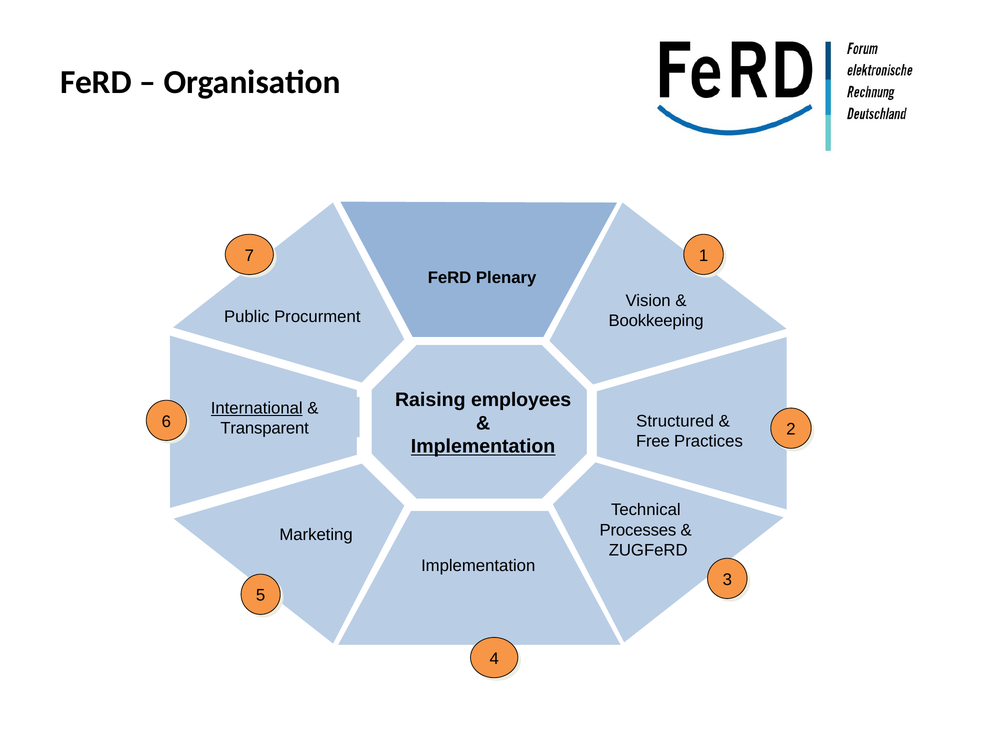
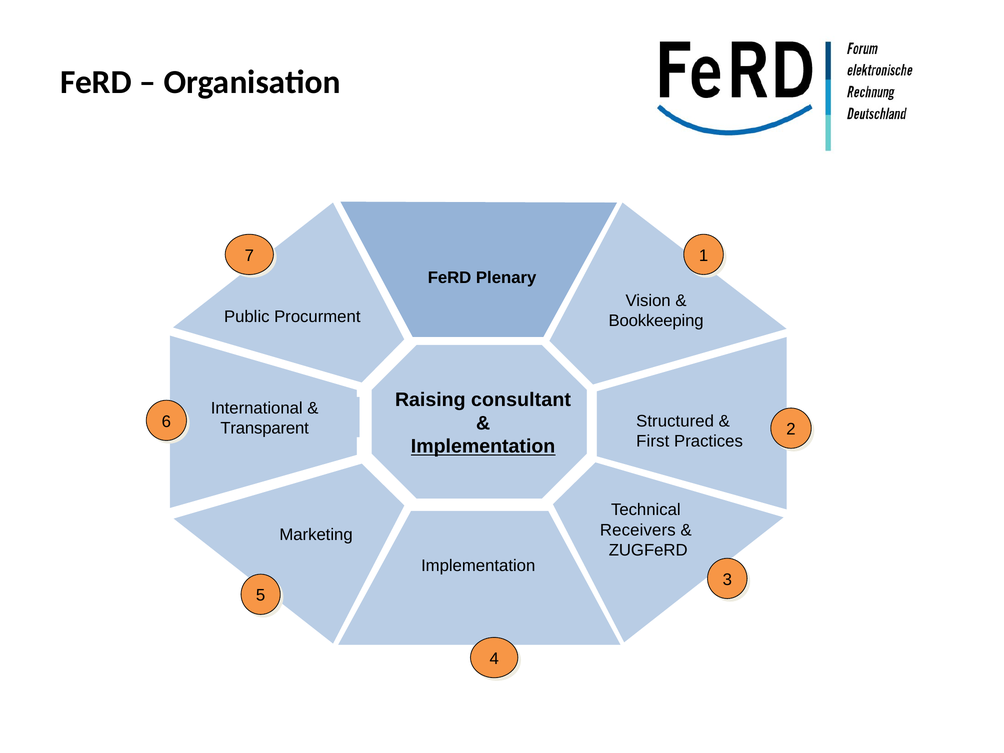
employees: employees -> consultant (521, 400)
International underline: present -> none (257, 408)
Free: Free -> First (653, 441)
Processes: Processes -> Receivers (638, 530)
